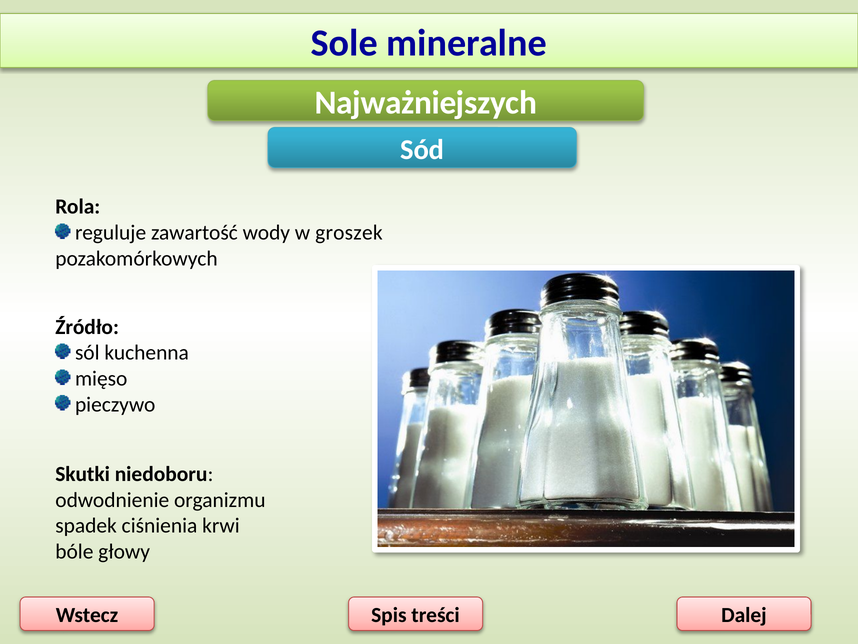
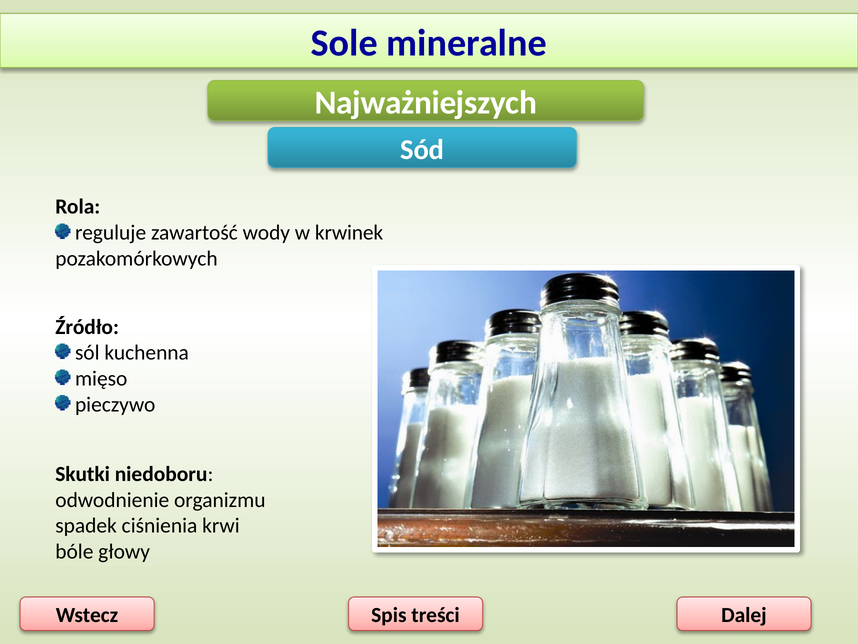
groszek: groszek -> krwinek (349, 232)
